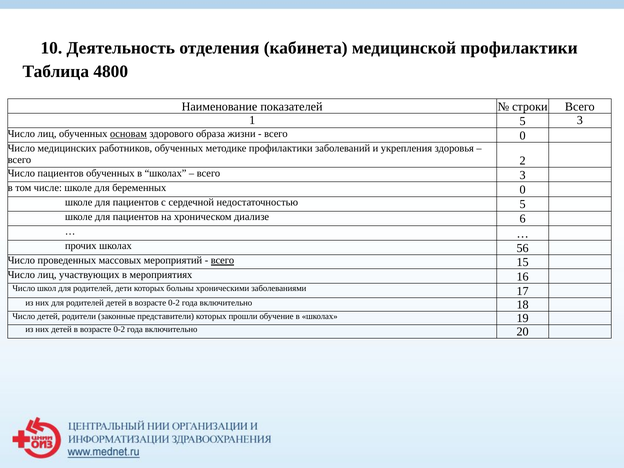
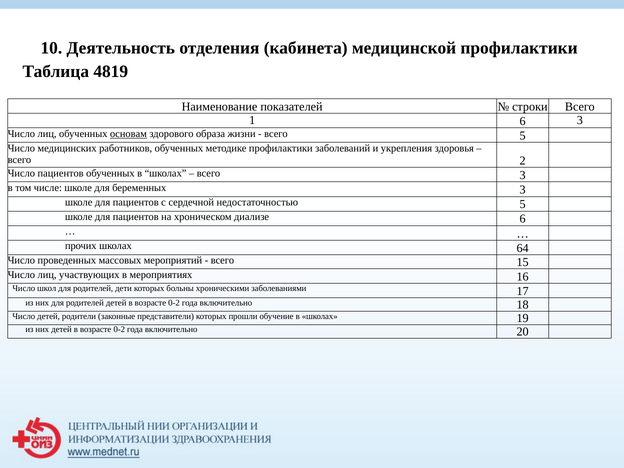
4800: 4800 -> 4819 (111, 71)
1 5: 5 -> 6 (523, 121)
всего 0: 0 -> 5 (523, 136)
беременных 0: 0 -> 3 (523, 190)
56: 56 -> 64 (523, 248)
всего underline: present -> none (222, 260)
